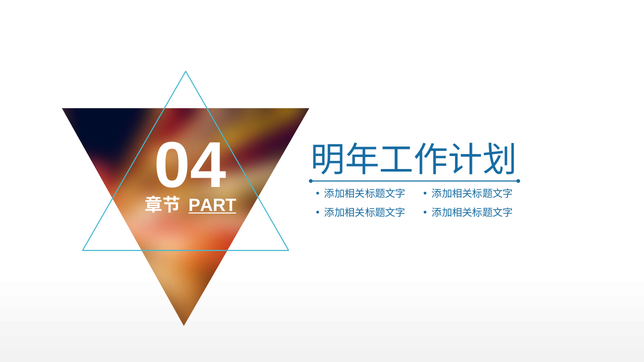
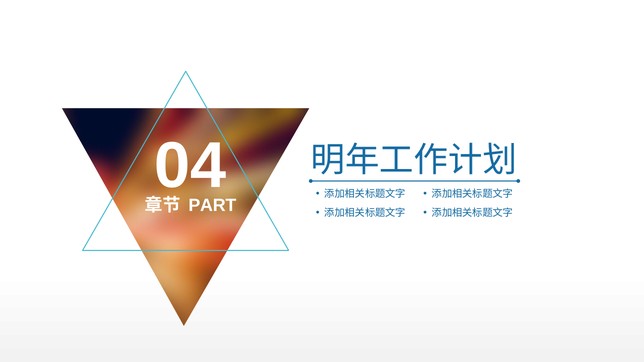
PART underline: present -> none (212, 206)
